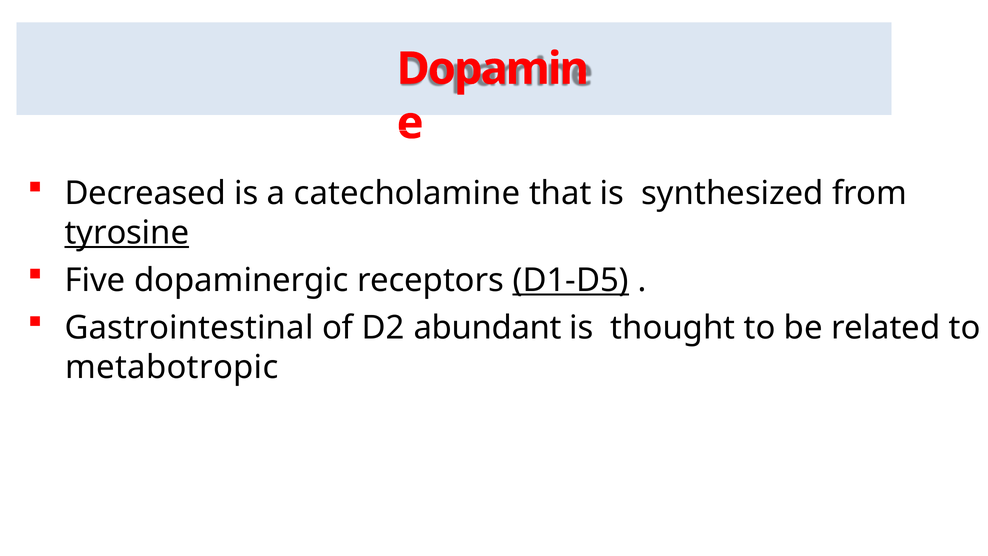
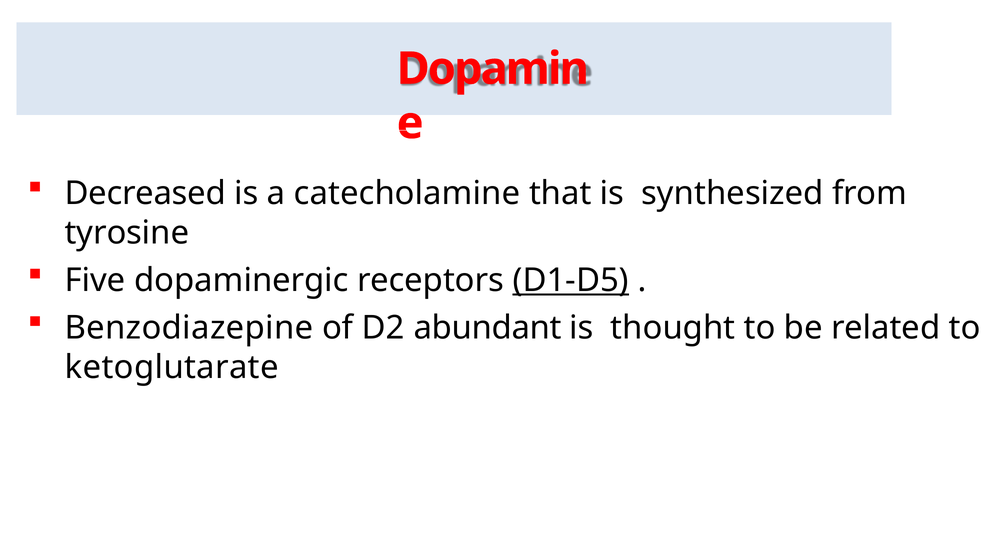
tyrosine underline: present -> none (127, 233)
Gastrointestinal: Gastrointestinal -> Benzodiazepine (189, 328)
metabotropic: metabotropic -> ketoglutarate (172, 367)
